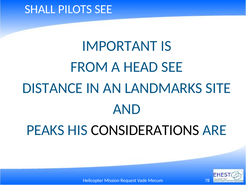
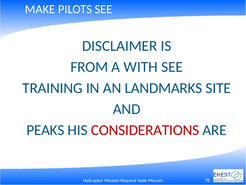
SHALL: SHALL -> MAKE (40, 9)
IMPORTANT: IMPORTANT -> DISCLAIMER (120, 46)
HEAD: HEAD -> WITH (141, 67)
DISTANCE: DISTANCE -> TRAINING (52, 88)
CONSIDERATIONS colour: black -> red (145, 130)
